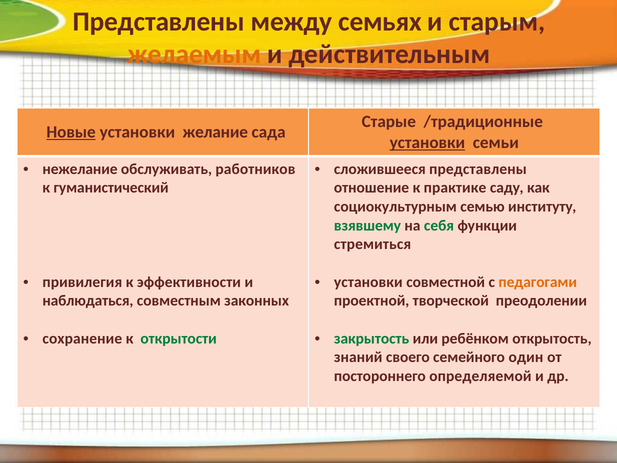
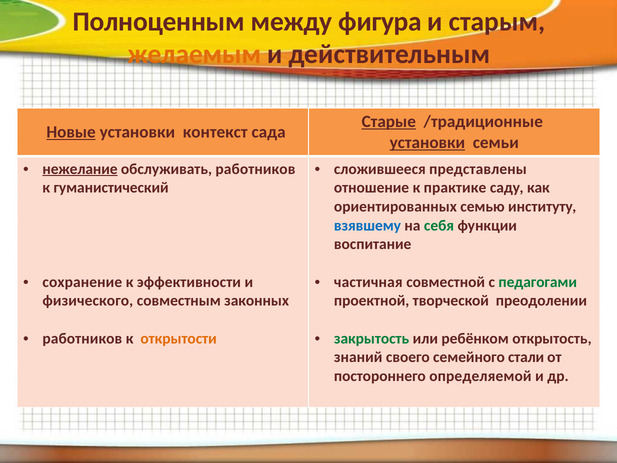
Представлены: Представлены -> Полноценным (159, 21)
семьях: семьях -> фигура (380, 21)
Старые underline: none -> present (389, 122)
желание: желание -> контекст (215, 132)
нежелание underline: none -> present (80, 169)
социокультурным: социокультурным -> ориентированных (395, 206)
взявшему colour: green -> blue (367, 225)
стремиться: стремиться -> воспитание (373, 244)
привилегия: привилегия -> сохранение (82, 282)
установки: установки -> частичная (368, 282)
педагогами colour: orange -> green (538, 282)
наблюдаться: наблюдаться -> физического (88, 301)
сохранение: сохранение -> работников (82, 338)
открытости colour: green -> orange (179, 338)
один: один -> стали (526, 357)
